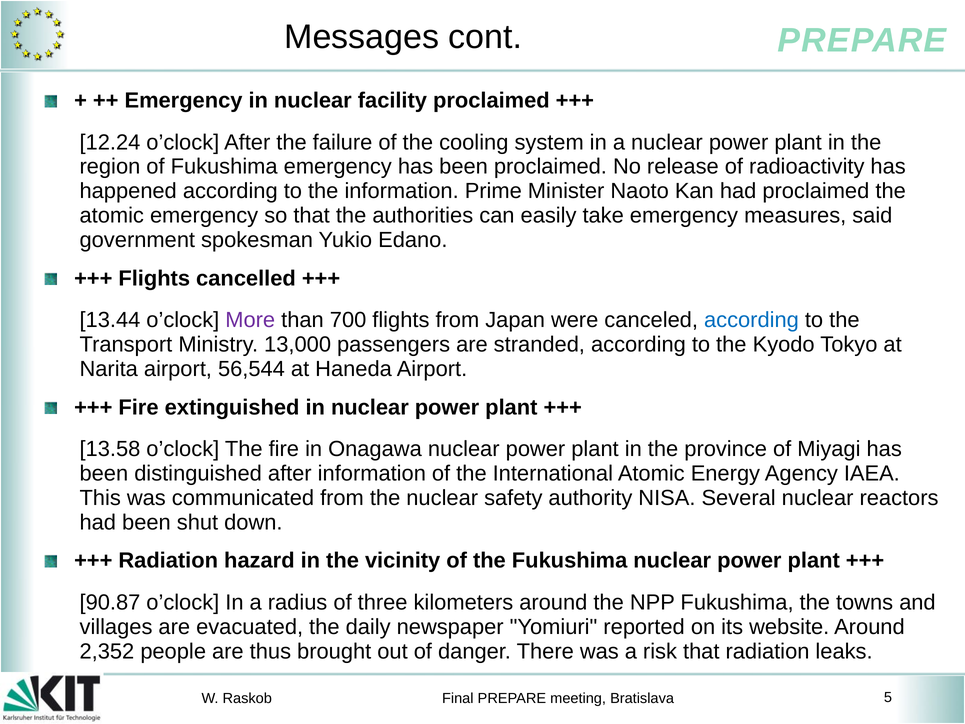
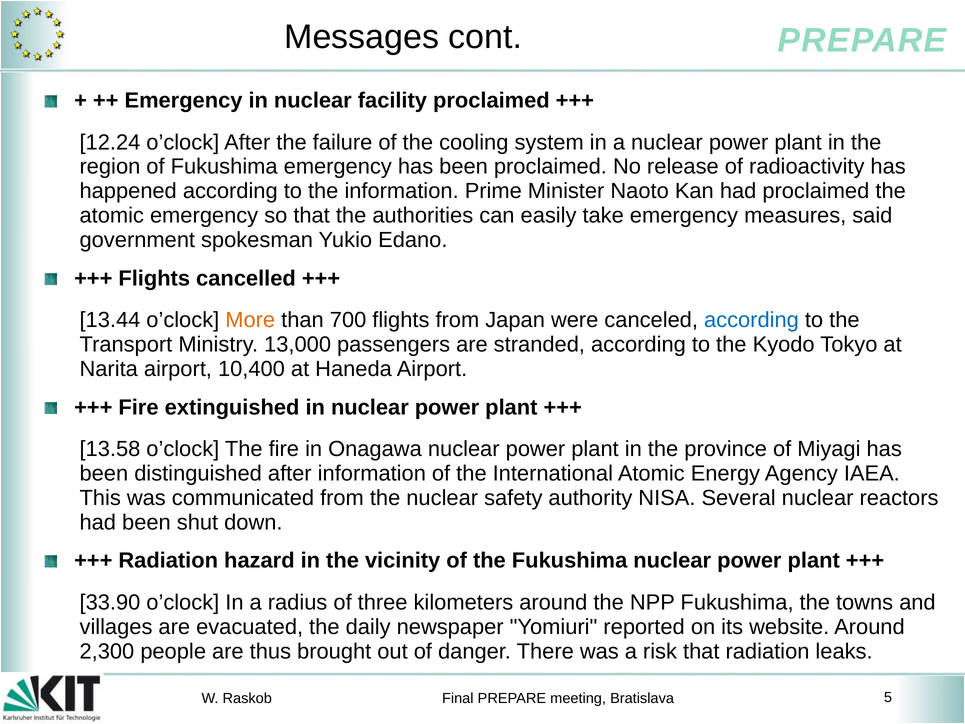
More colour: purple -> orange (250, 320)
56,544: 56,544 -> 10,400 (251, 369)
90.87: 90.87 -> 33.90 (110, 602)
2,352: 2,352 -> 2,300 (107, 651)
